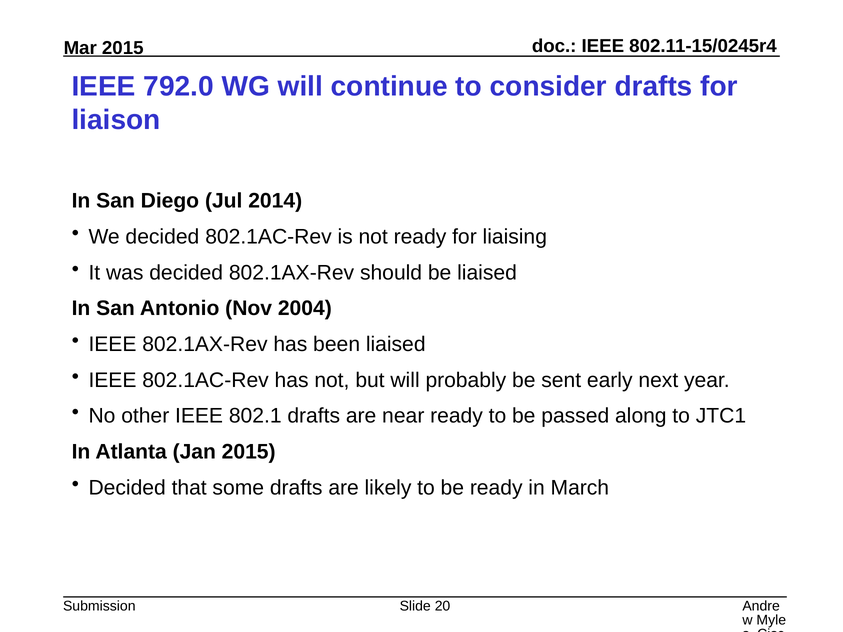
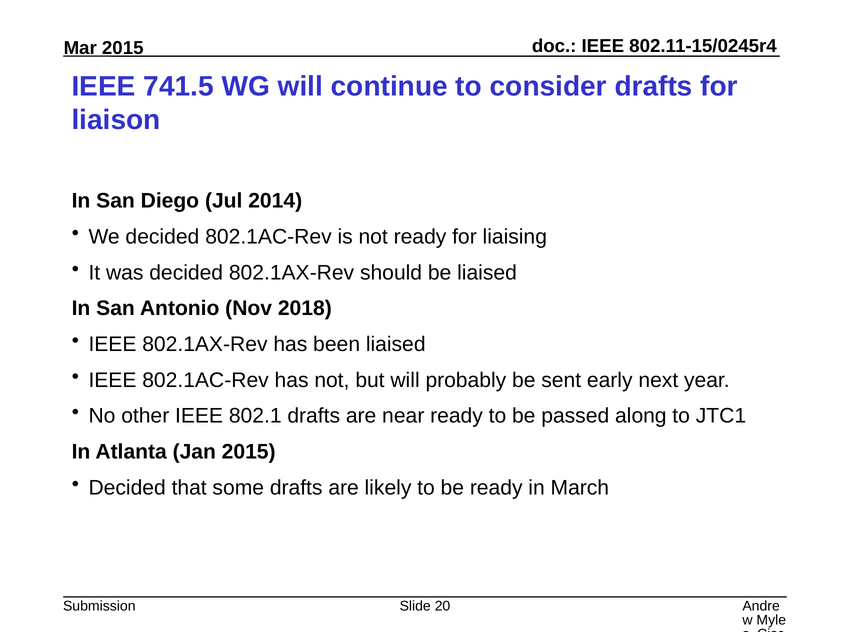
792.0: 792.0 -> 741.5 (179, 86)
2004: 2004 -> 2018 (305, 309)
